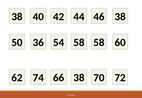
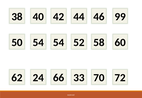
46 38: 38 -> 99 (120, 17)
50 36: 36 -> 54 (38, 43)
54 58: 58 -> 52 (79, 43)
74: 74 -> 24 (38, 78)
66 38: 38 -> 33 (79, 78)
